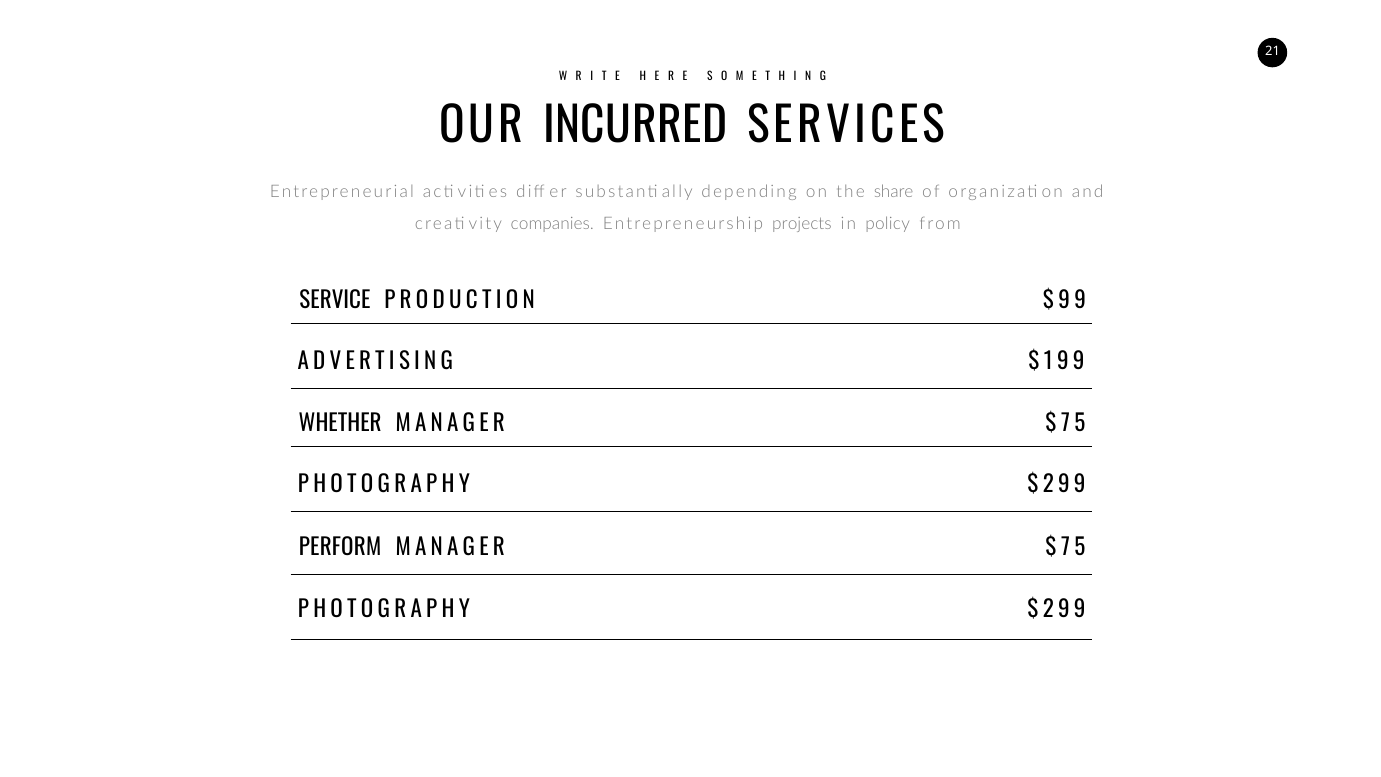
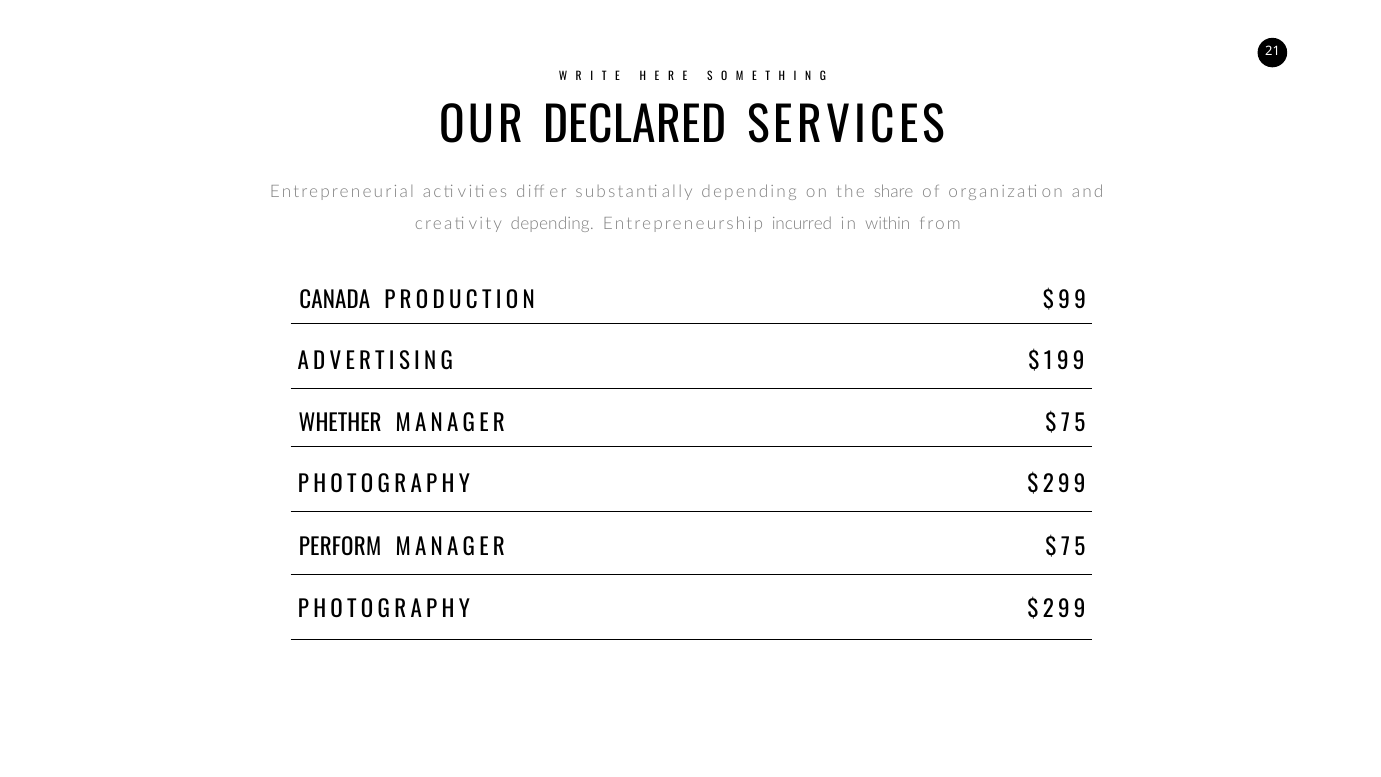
INCURRED: INCURRED -> DECLARED (635, 126)
creativity companies: companies -> depending (552, 223)
projects: projects -> incurred (802, 223)
policy: policy -> within (888, 223)
SERVICE: SERVICE -> CANADA (335, 300)
